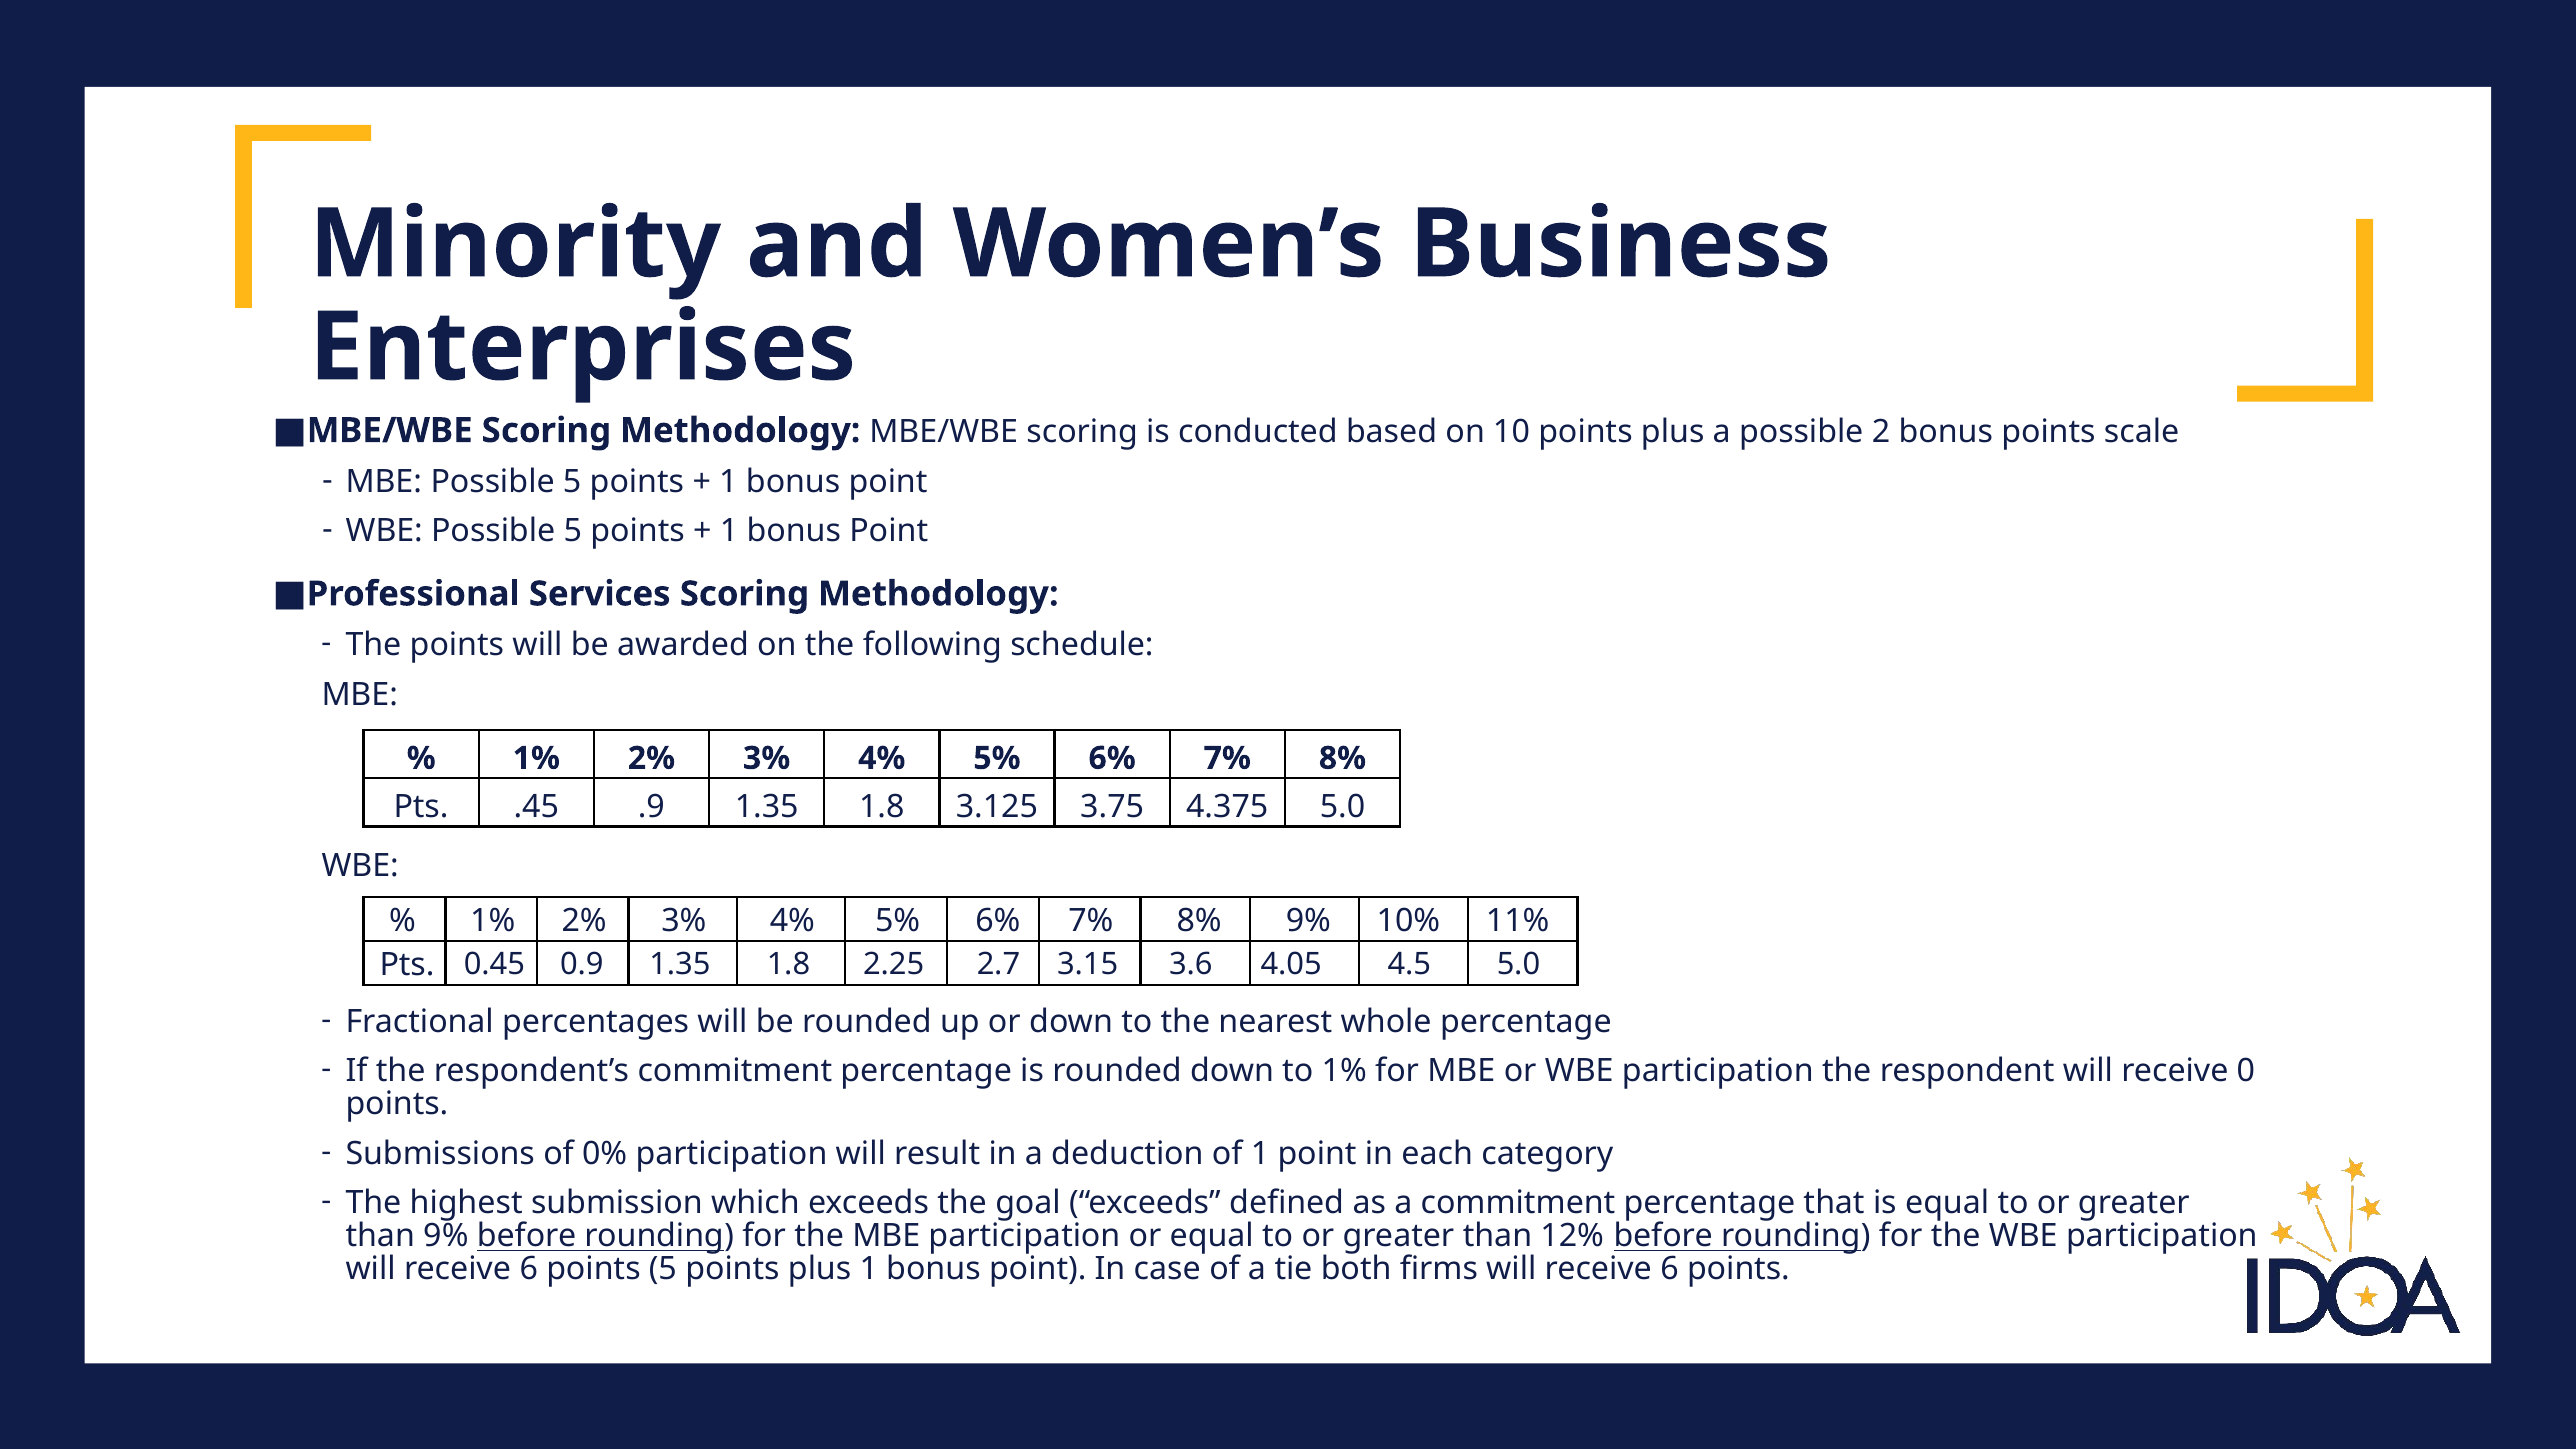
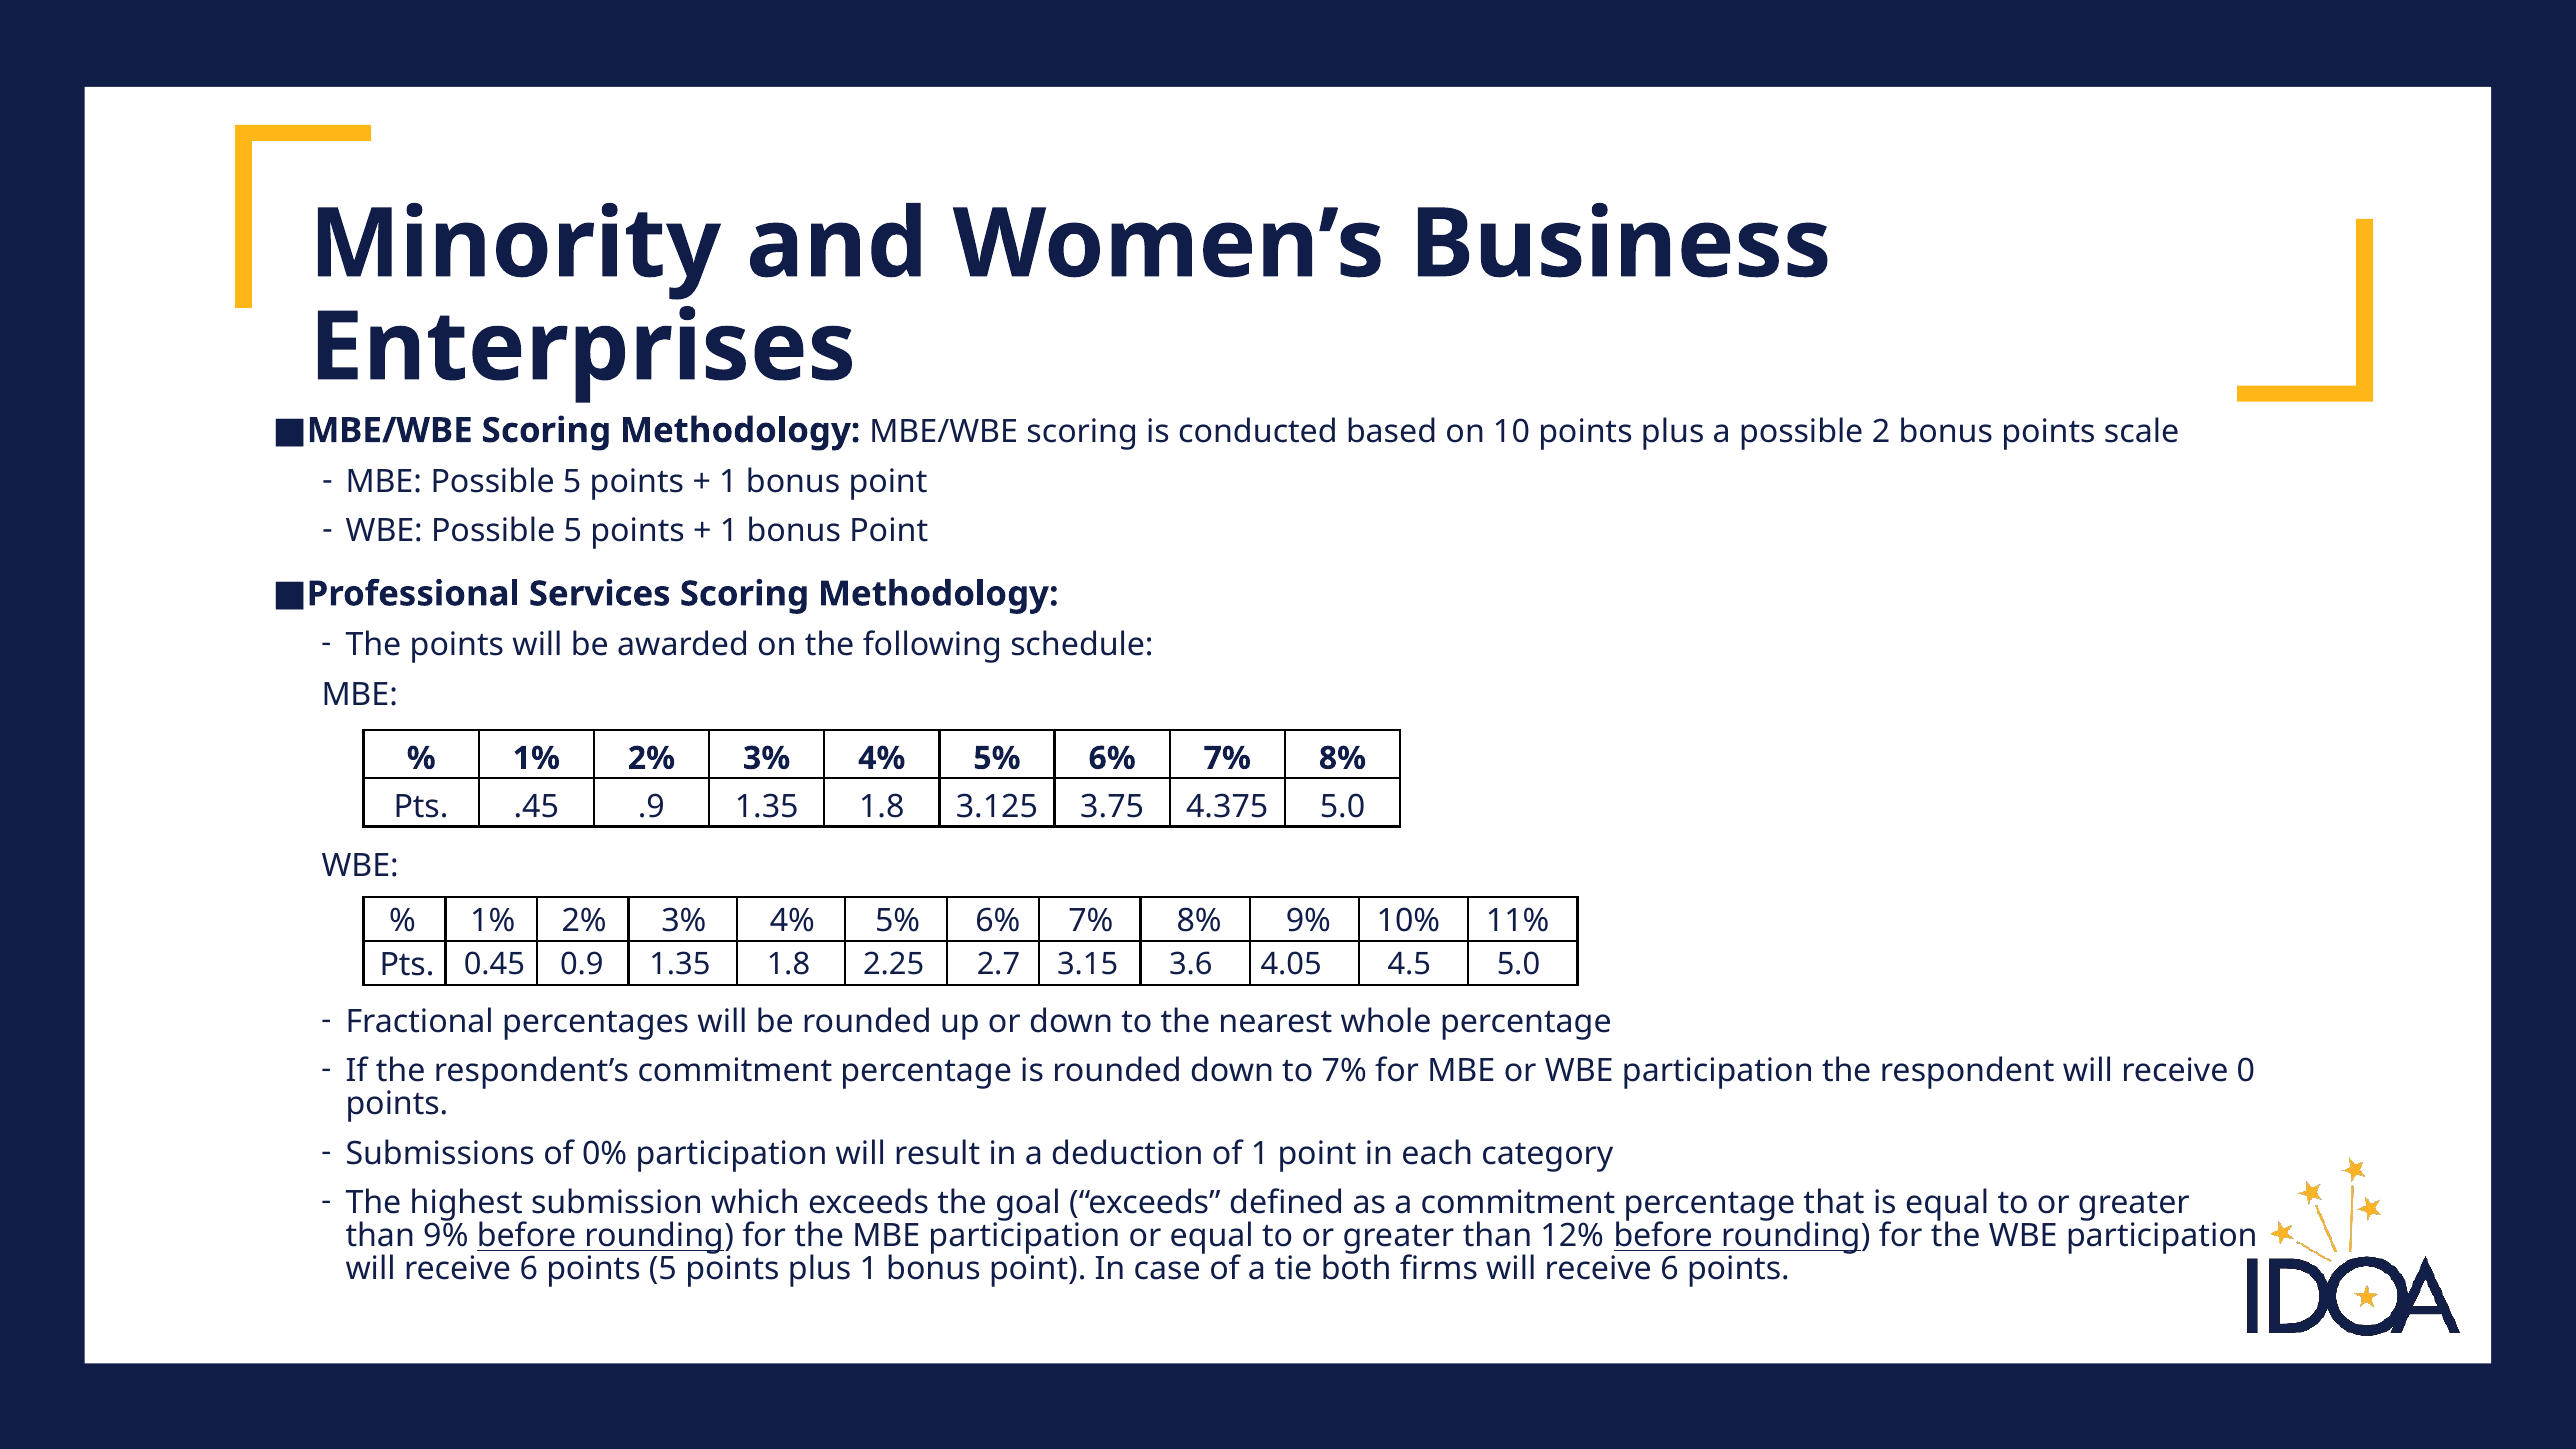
to 1%: 1% -> 7% (1344, 1071)
